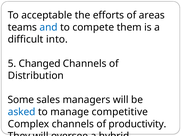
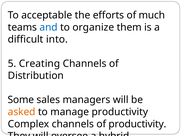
areas: areas -> much (152, 15)
compete: compete -> organize (93, 27)
Changed: Changed -> Creating (39, 63)
asked colour: blue -> orange (22, 112)
manage competitive: competitive -> productivity (120, 112)
